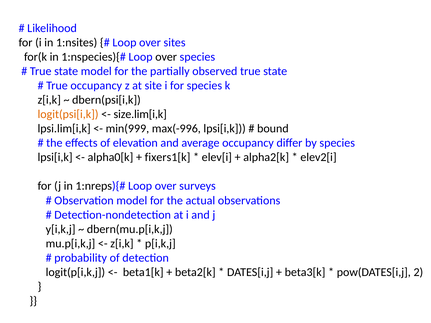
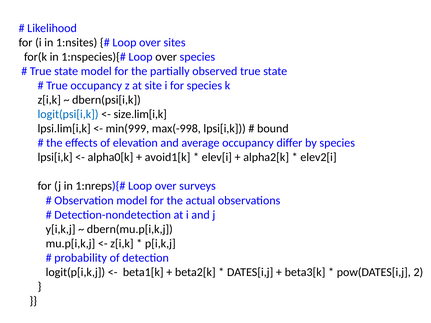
logit(psi[i,k colour: orange -> blue (68, 114)
max(-996: max(-996 -> max(-998 (176, 129)
fixers1[k: fixers1[k -> avoid1[k (168, 157)
